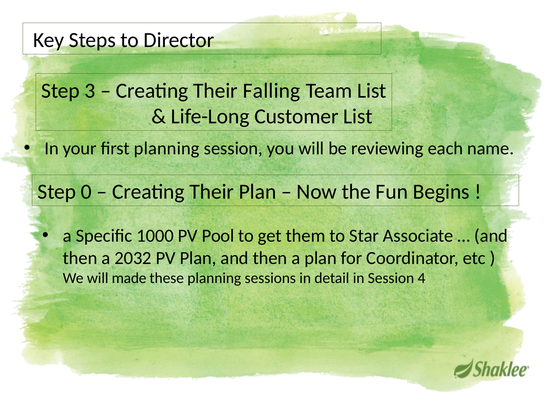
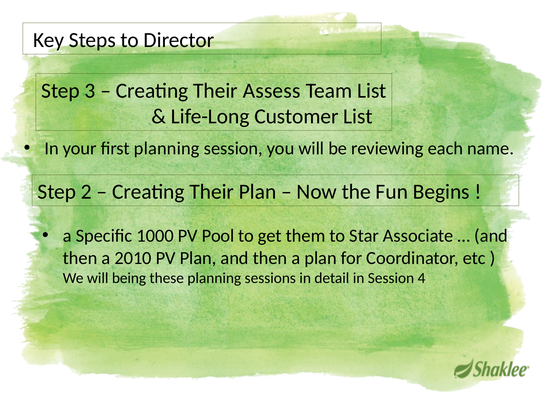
Falling: Falling -> Assess (272, 91)
0: 0 -> 2 (86, 192)
2032: 2032 -> 2010 (133, 257)
made: made -> being (129, 277)
